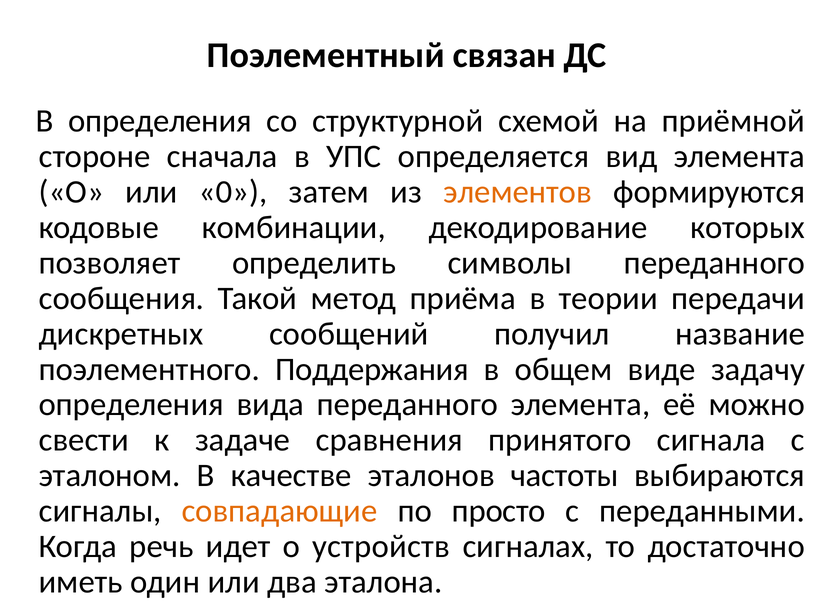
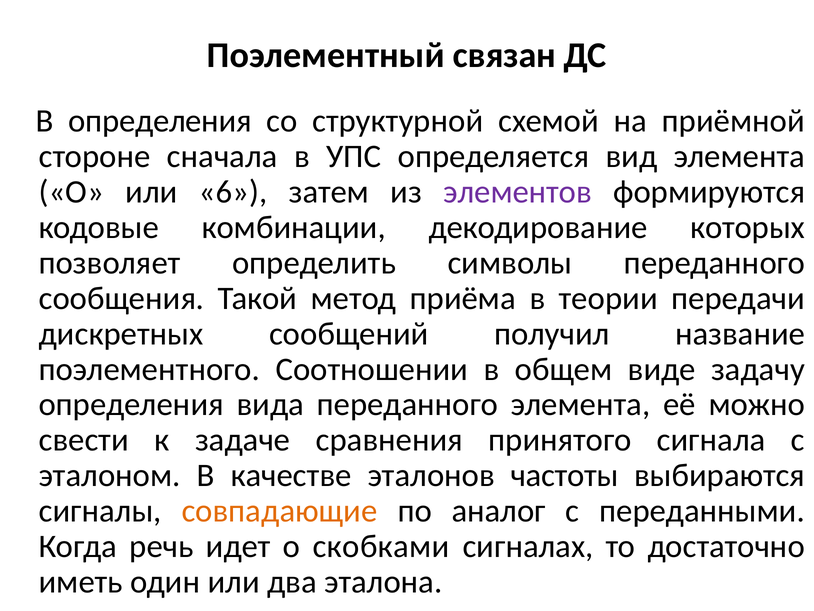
0: 0 -> 6 (233, 192)
элементов colour: orange -> purple (518, 192)
Поддержания: Поддержания -> Соотношении (372, 369)
просто: просто -> аналог (499, 511)
устройств: устройств -> скобками (381, 546)
